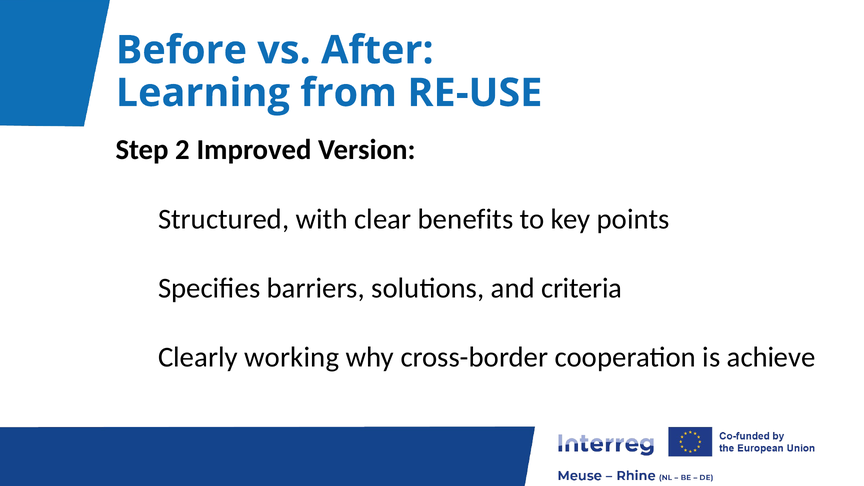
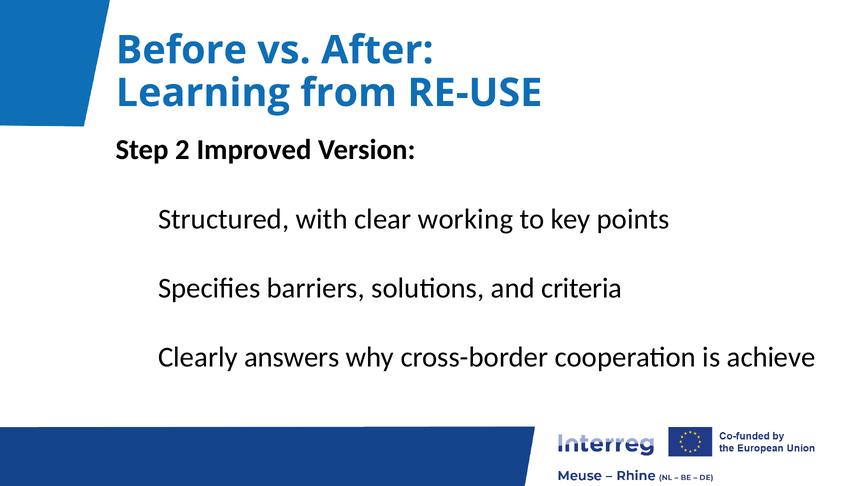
benefits: benefits -> working (465, 219)
working: working -> answers (292, 357)
